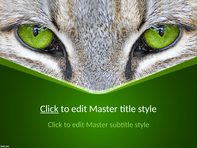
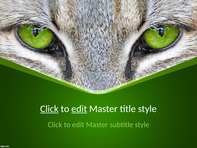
edit underline: none -> present (79, 109)
